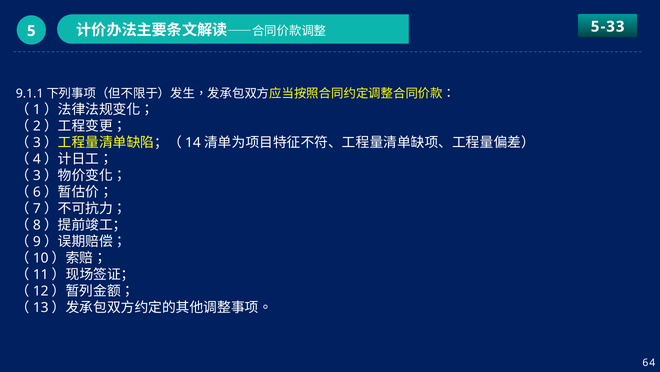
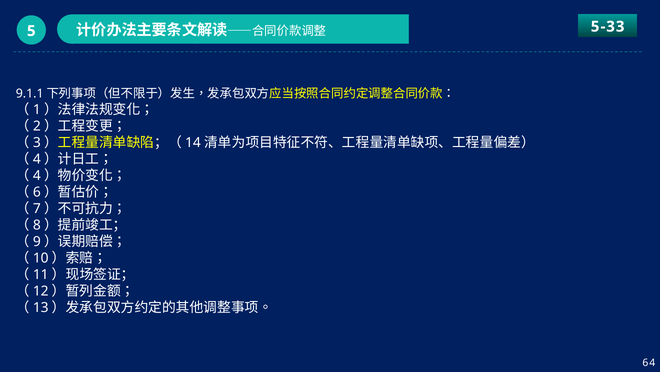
3: 3 -> 4 (37, 175)
